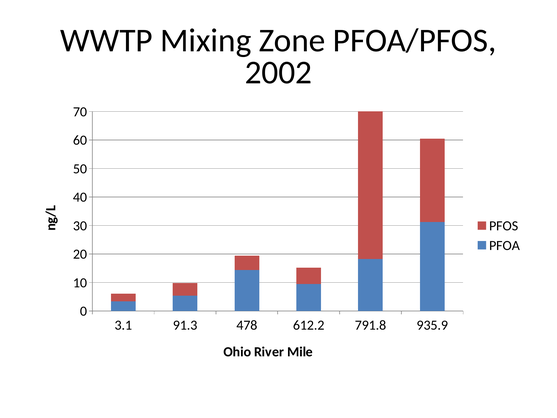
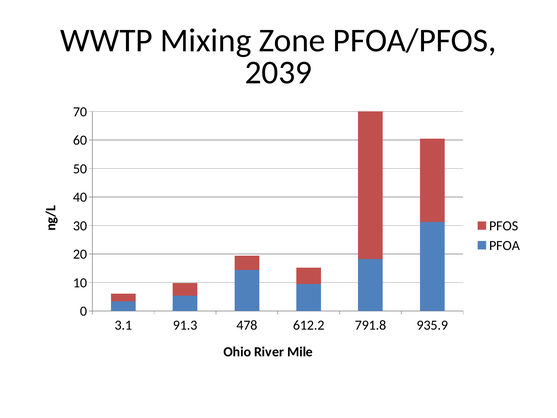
2002: 2002 -> 2039 (278, 72)
